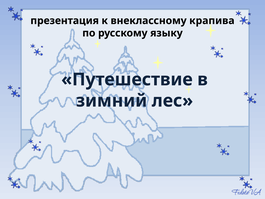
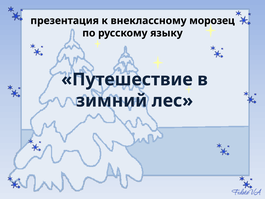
крапива: крапива -> морозец (212, 21)
